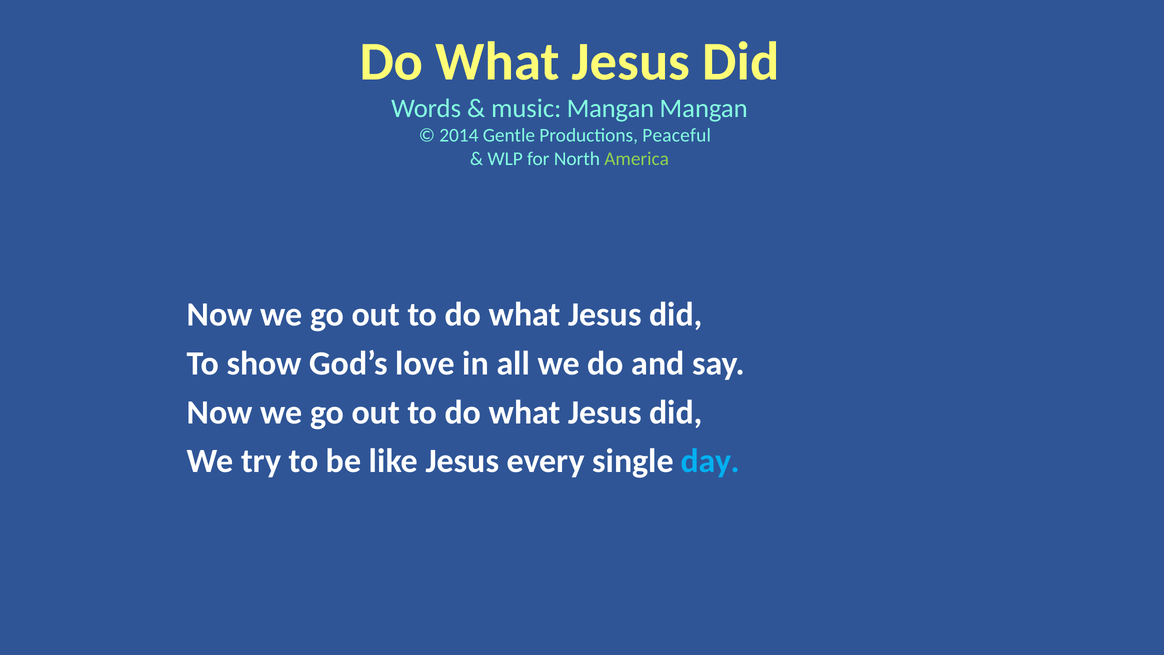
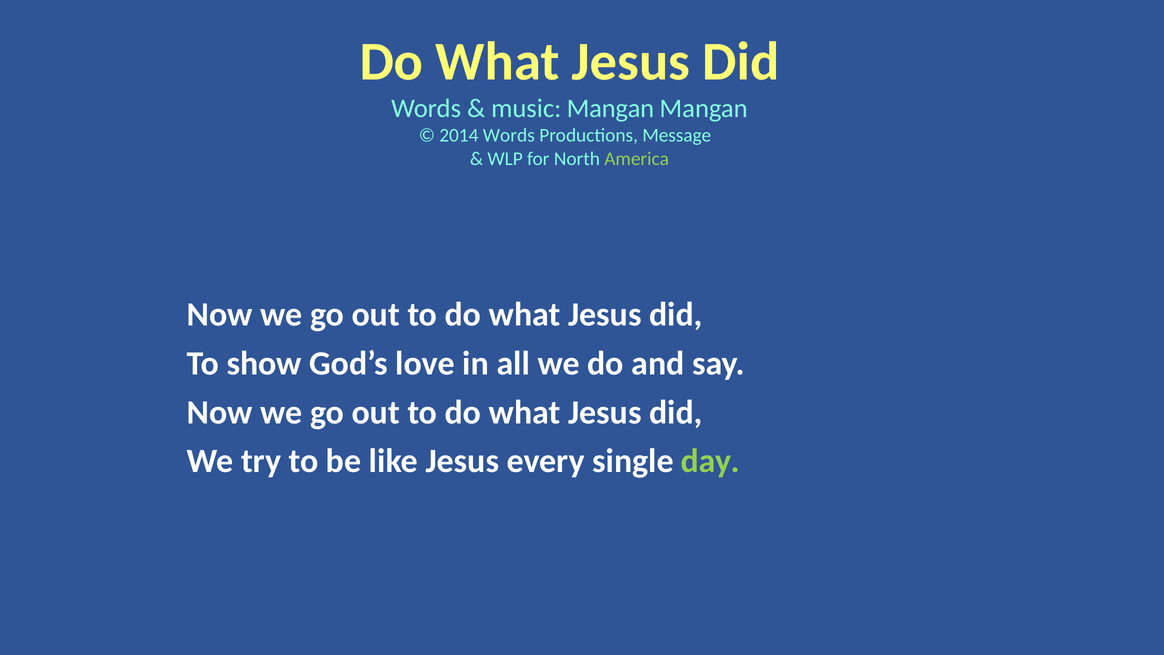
2014 Gentle: Gentle -> Words (509, 135)
Peaceful: Peaceful -> Message (677, 135)
day colour: light blue -> light green (710, 461)
